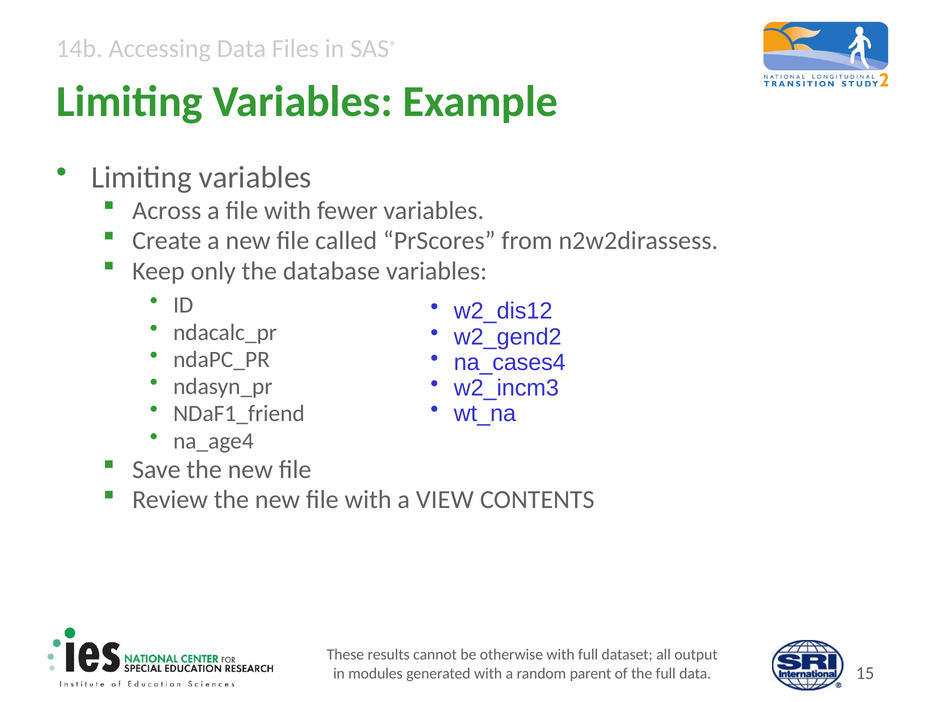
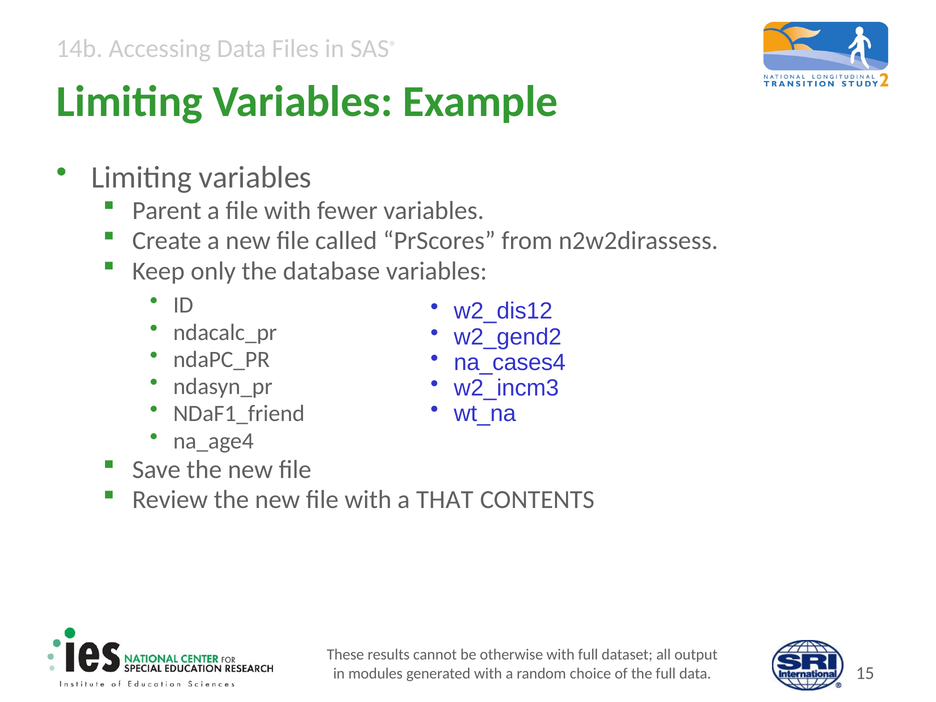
Across: Across -> Parent (167, 211)
VIEW: VIEW -> THAT (445, 500)
parent: parent -> choice (590, 673)
